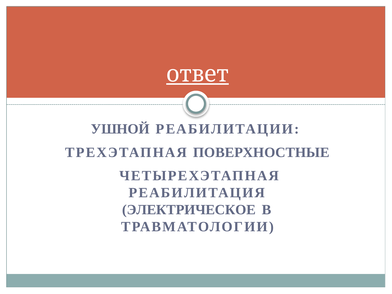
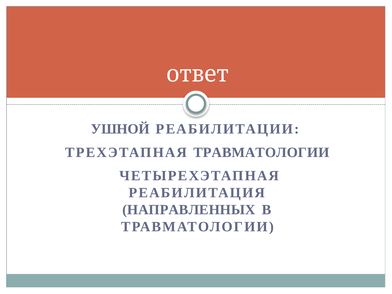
ответ underline: present -> none (198, 74)
ТРЕХЭТАПНАЯ ПОВЕРХНОСТНЫЕ: ПОВЕРХНОСТНЫЕ -> ТРАВМАТОЛОГИИ (261, 152)
ЭЛЕКТРИЧЕСКОЕ: ЭЛЕКТРИЧЕСКОЕ -> НАПРАВЛЕННЫХ (189, 210)
